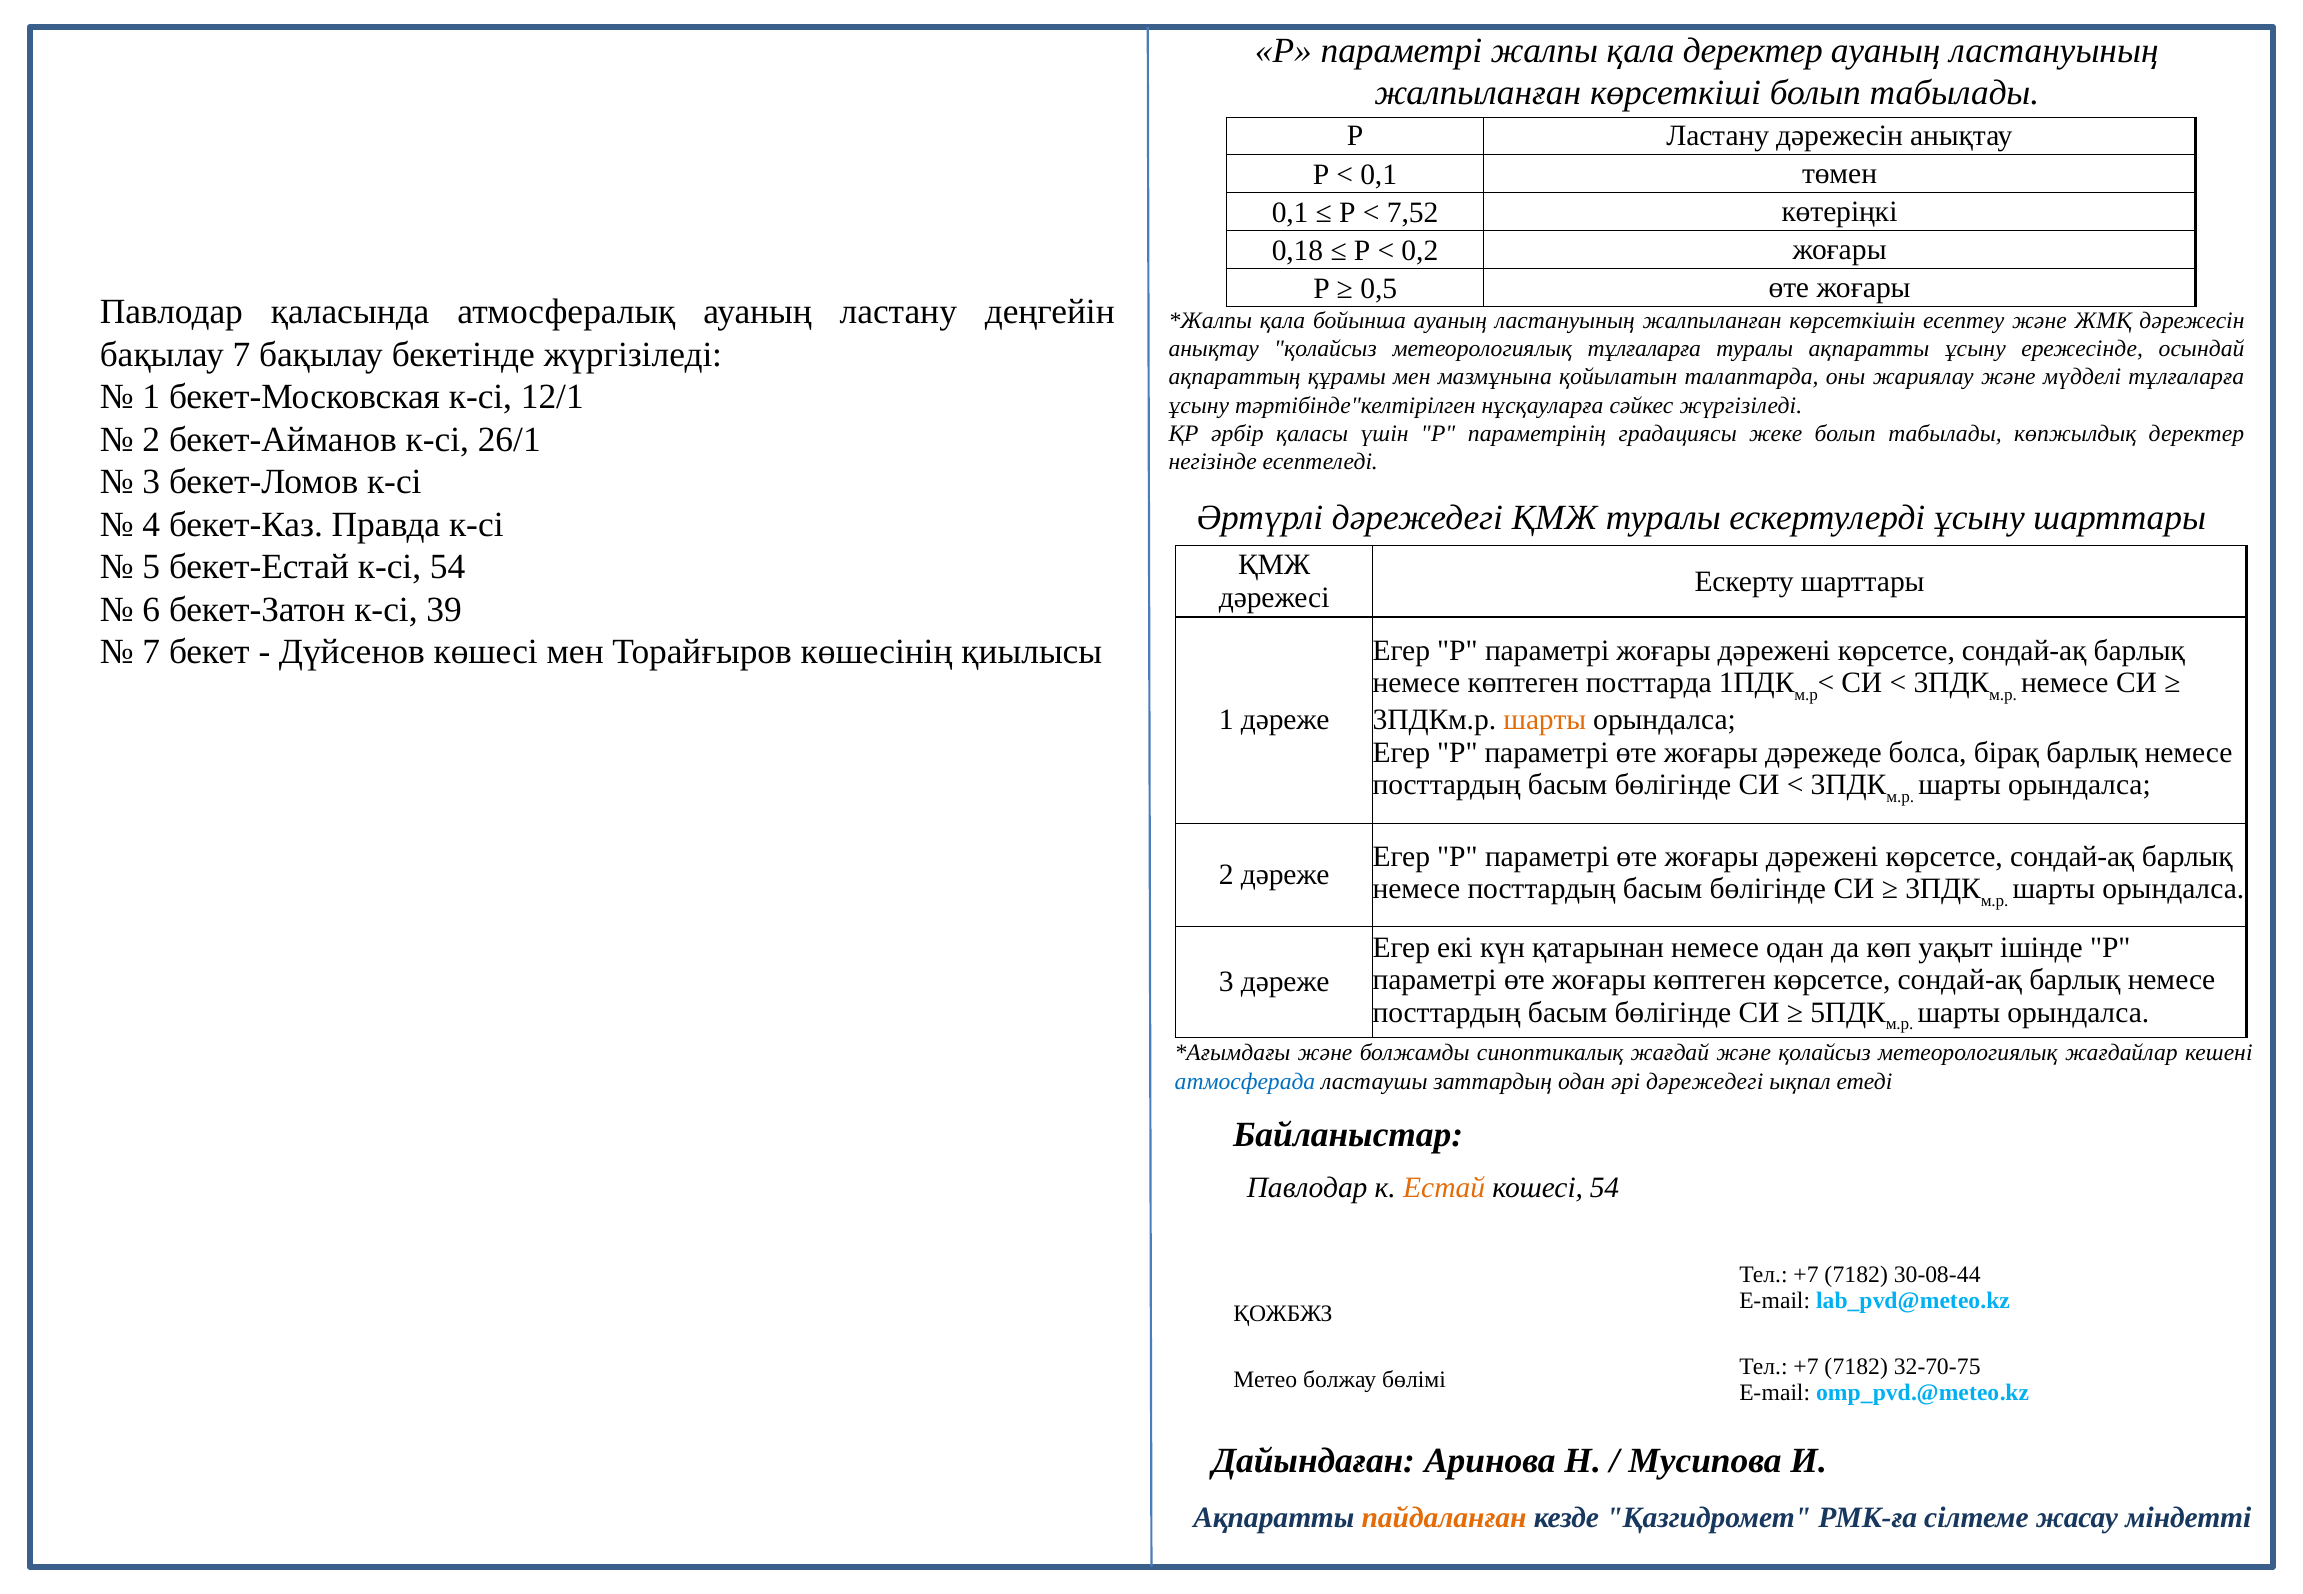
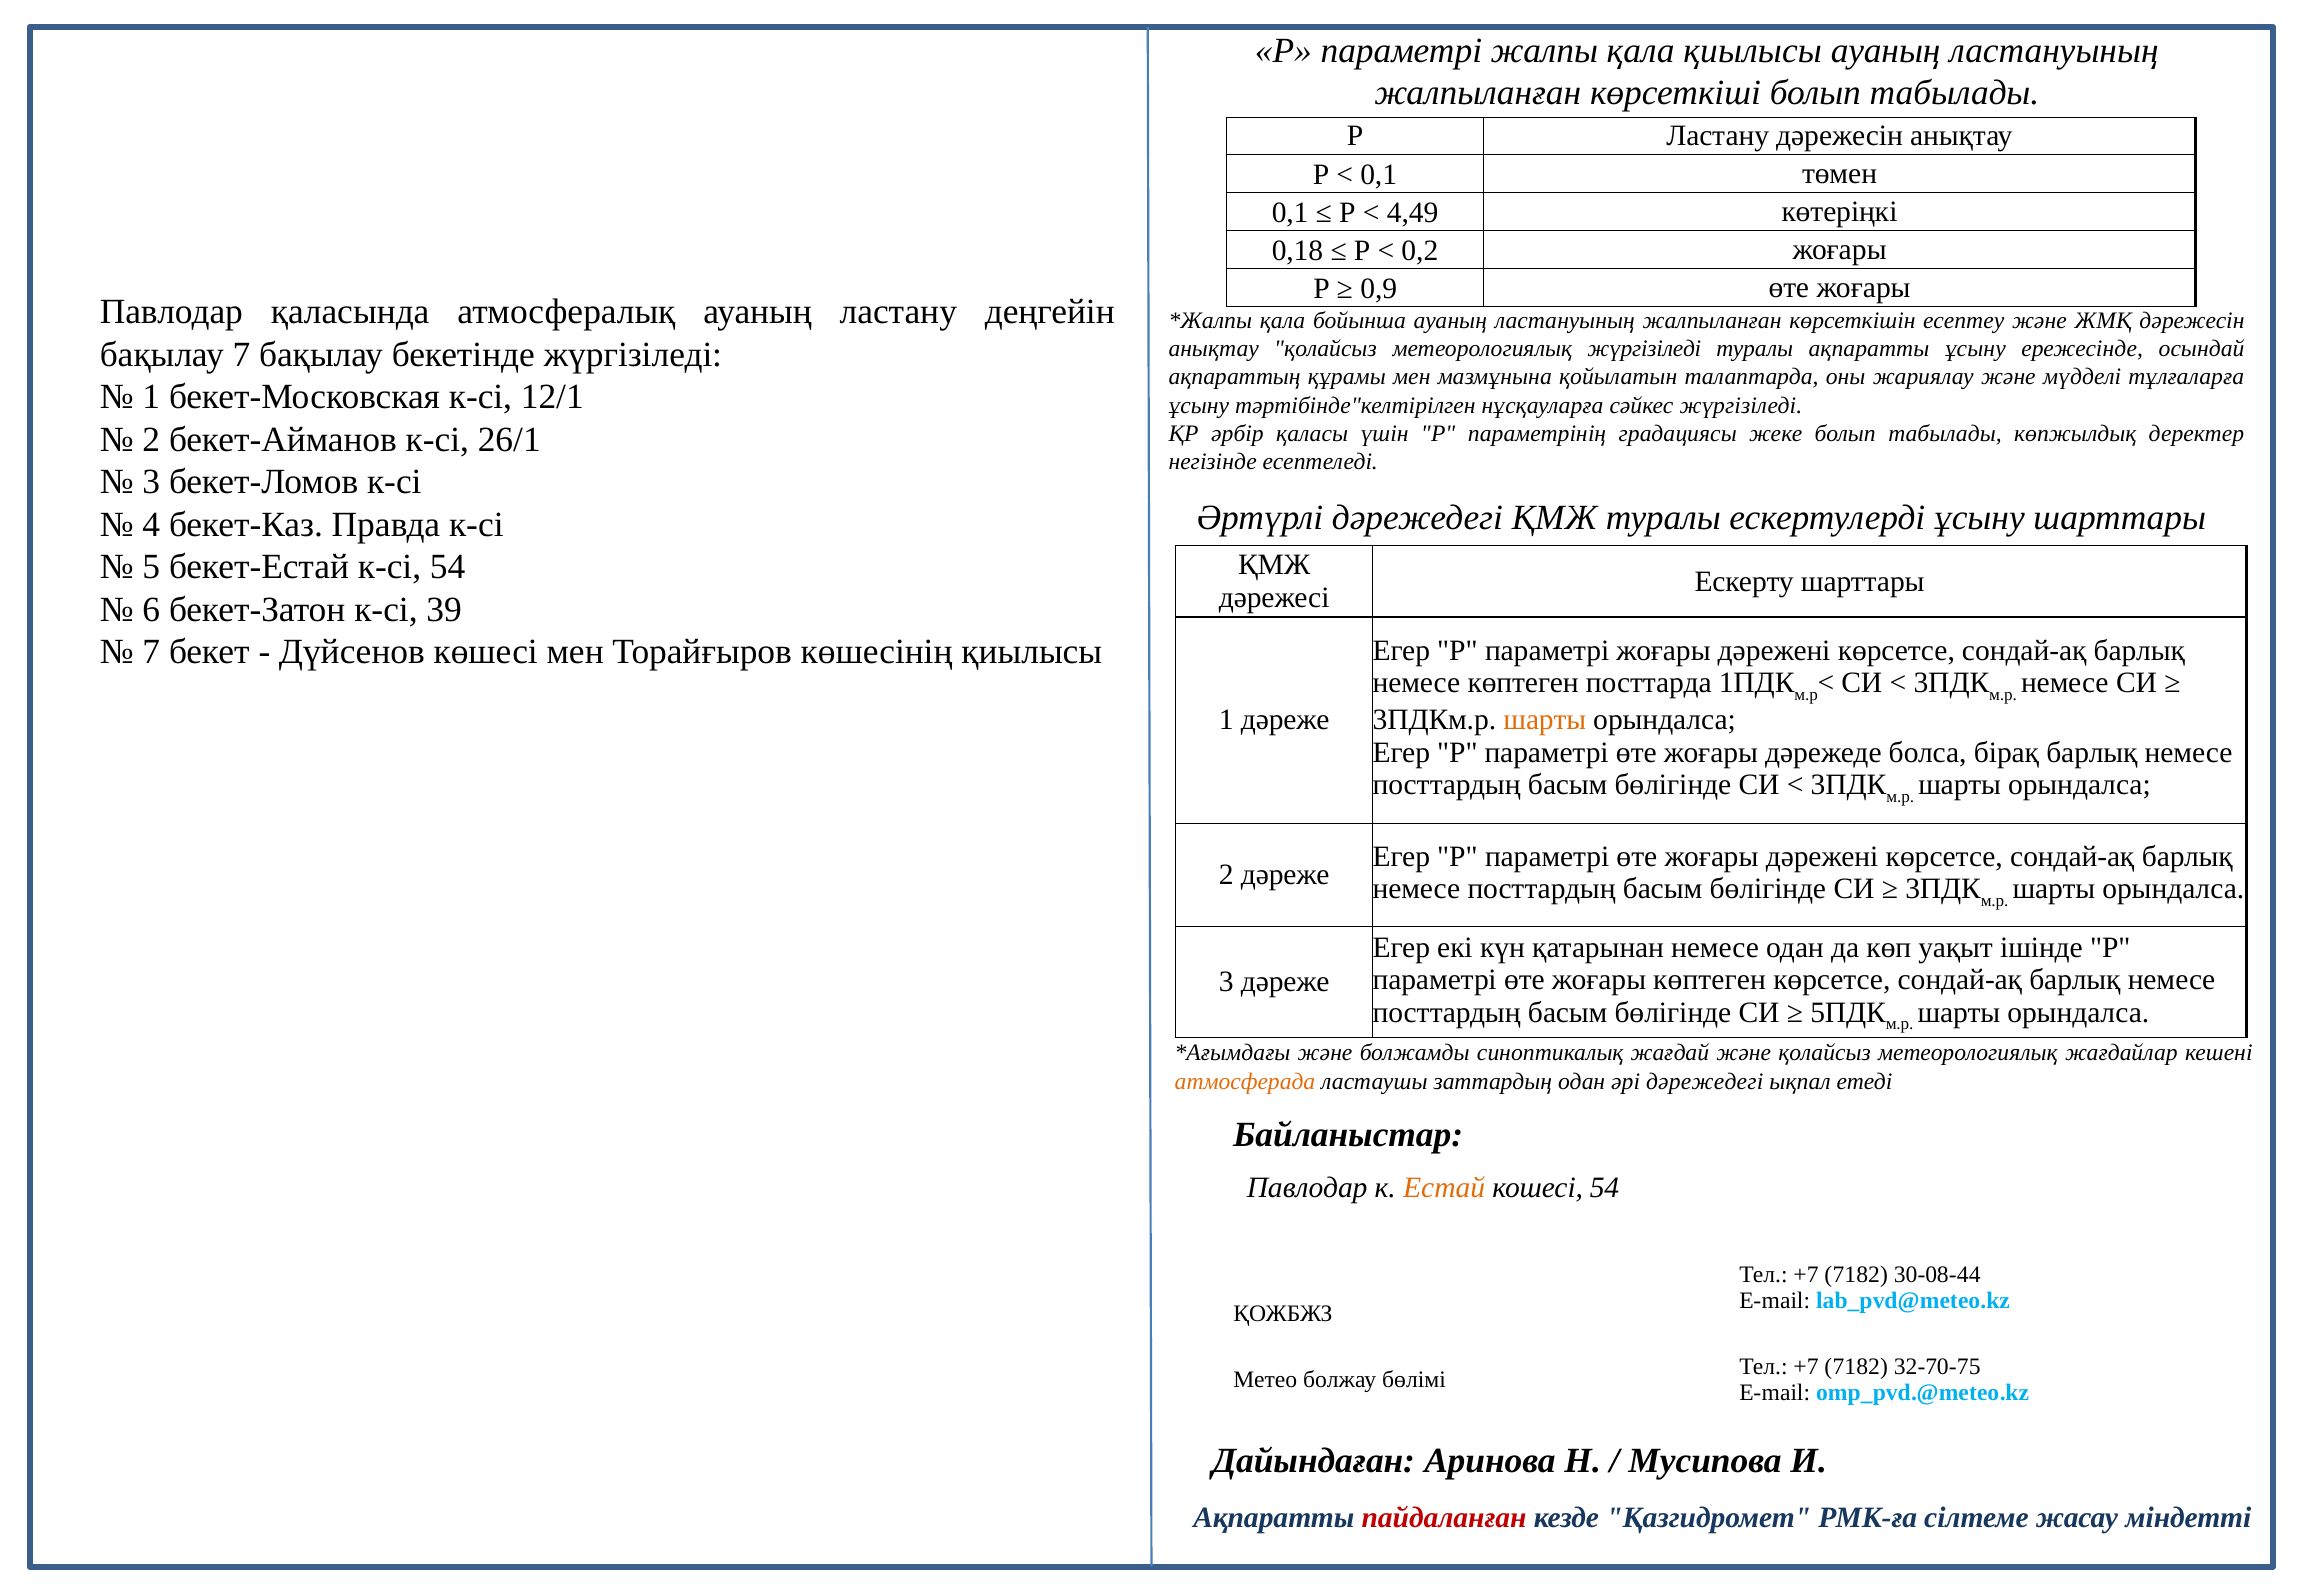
қала деректер: деректер -> қиылысы (1753, 51)
7,52: 7,52 -> 4,49 (1413, 213)
0,5: 0,5 -> 0,9 (1379, 289)
метеорологиялық тұлғаларға: тұлғаларға -> жүргізіледі (1644, 349)
атмосферада colour: blue -> orange (1245, 1082)
пайдаланған colour: orange -> red (1444, 1518)
